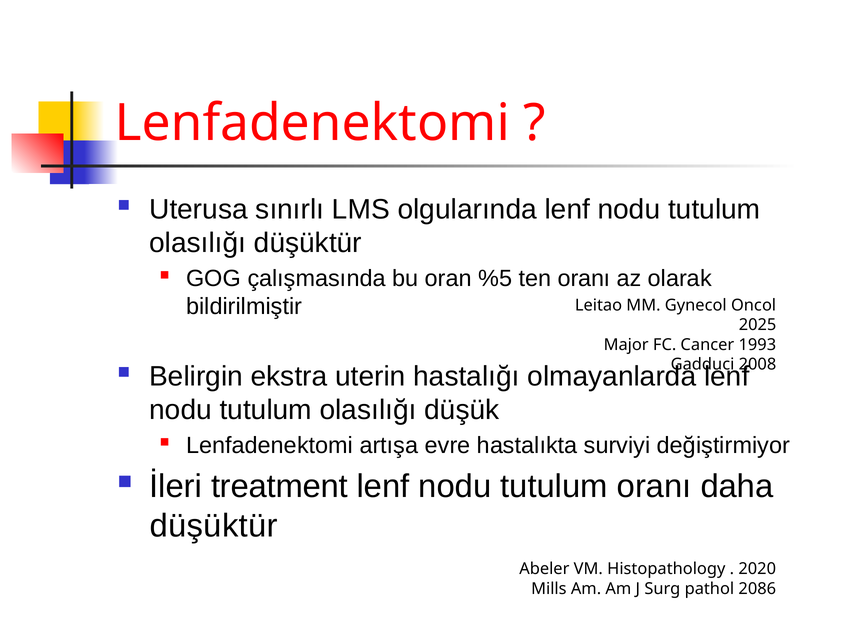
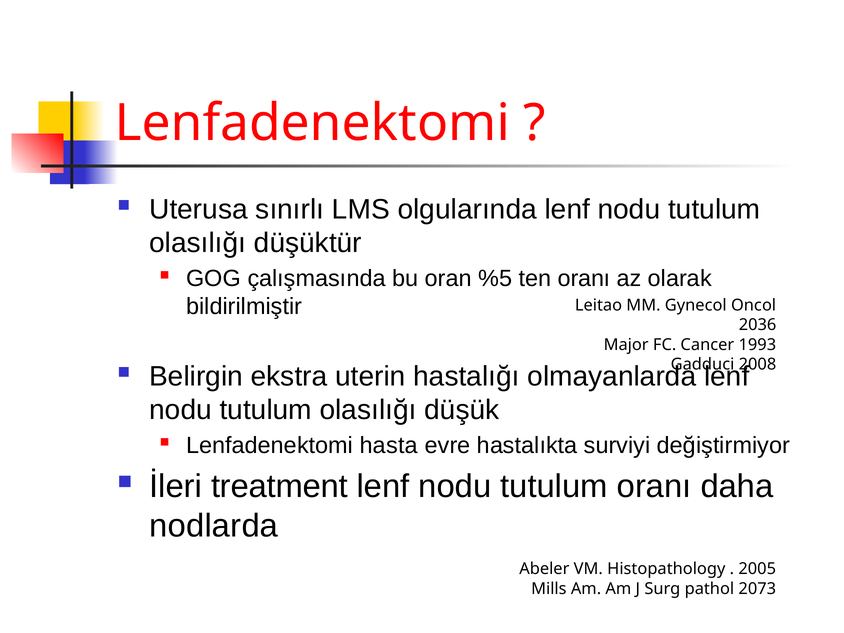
2025: 2025 -> 2036 (758, 325)
artışa: artışa -> hasta (389, 445)
düşüktür: düşüktür -> nodlarda (214, 526)
2020: 2020 -> 2005 (757, 569)
2086: 2086 -> 2073 (757, 589)
